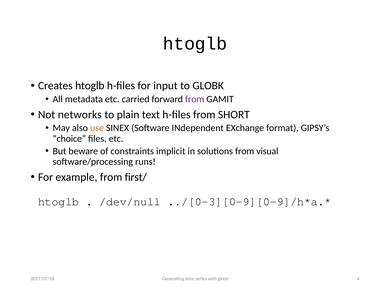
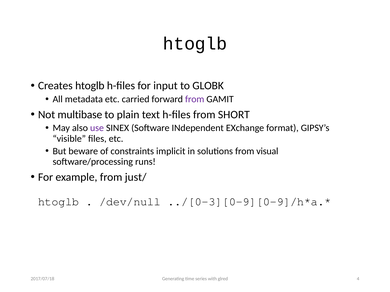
networks: networks -> multibase (80, 115)
use colour: orange -> purple (97, 128)
choice: choice -> visible (69, 139)
first/: first/ -> just/ (136, 177)
